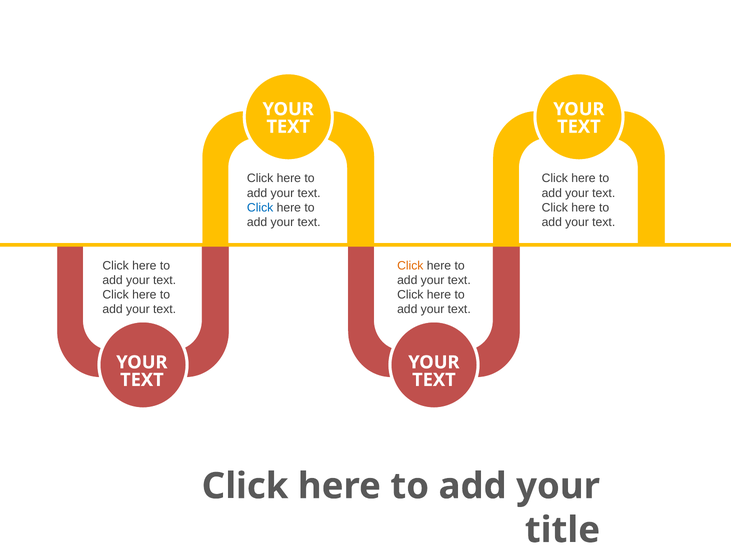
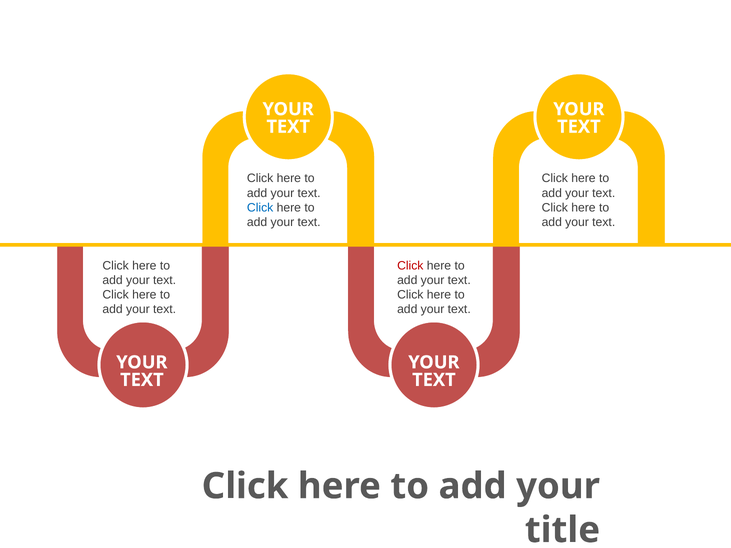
Click colour: orange -> red (410, 266)
